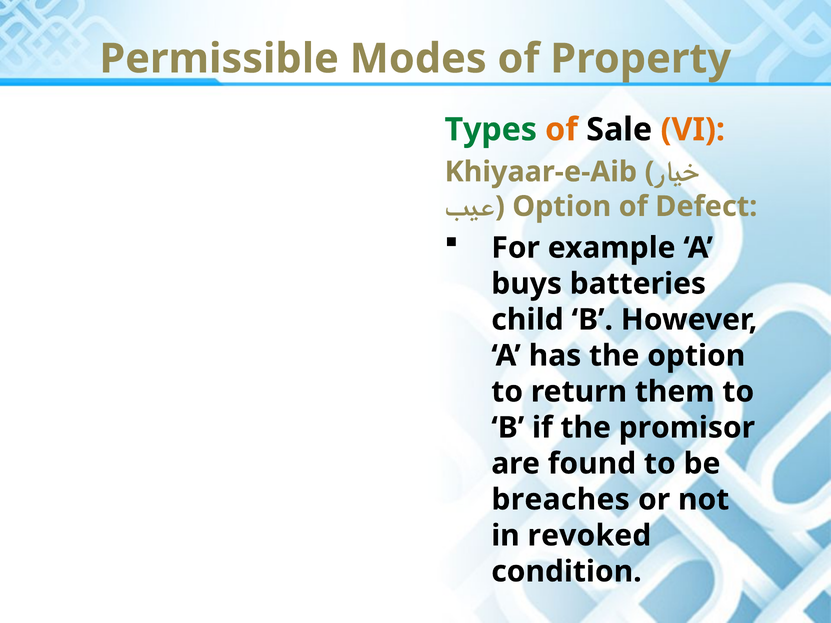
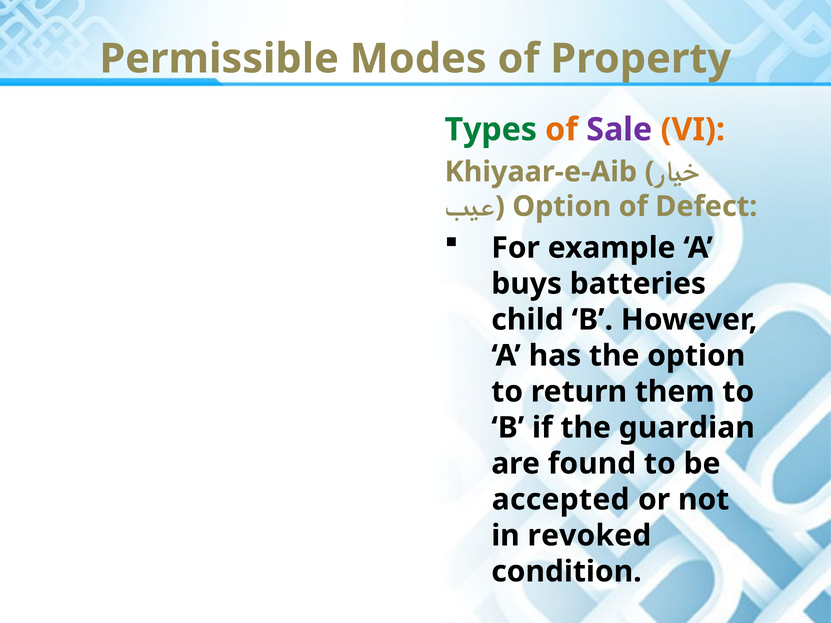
Sale colour: black -> purple (619, 130)
promisor: promisor -> guardian (687, 428)
breaches: breaches -> accepted (561, 500)
